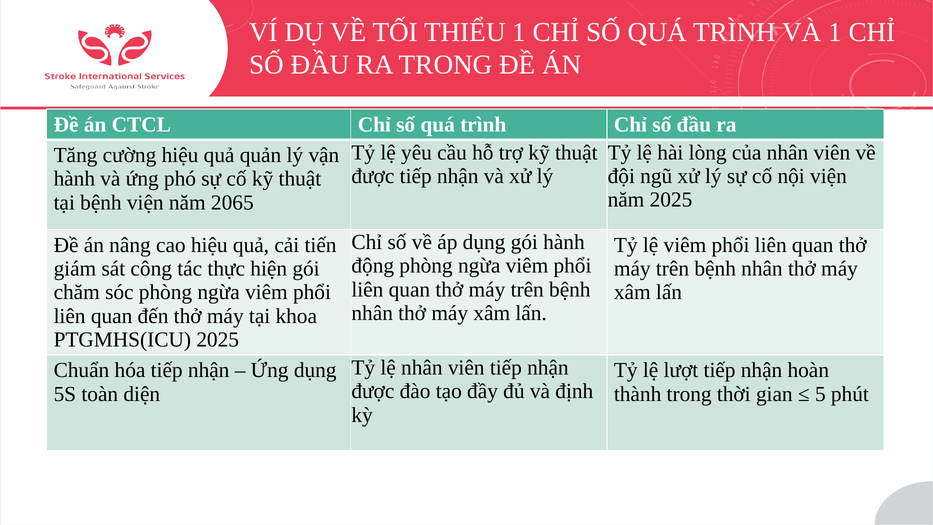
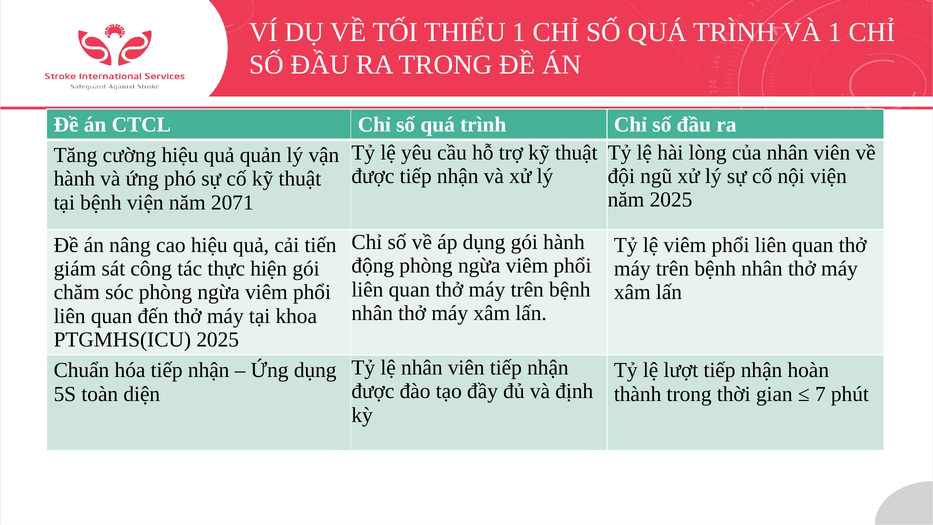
2065: 2065 -> 2071 (232, 203)
5: 5 -> 7 (820, 394)
